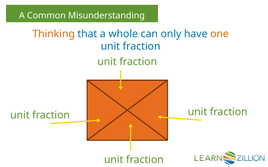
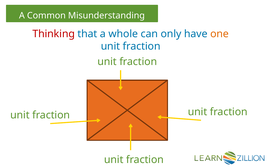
Thinking colour: orange -> red (54, 34)
